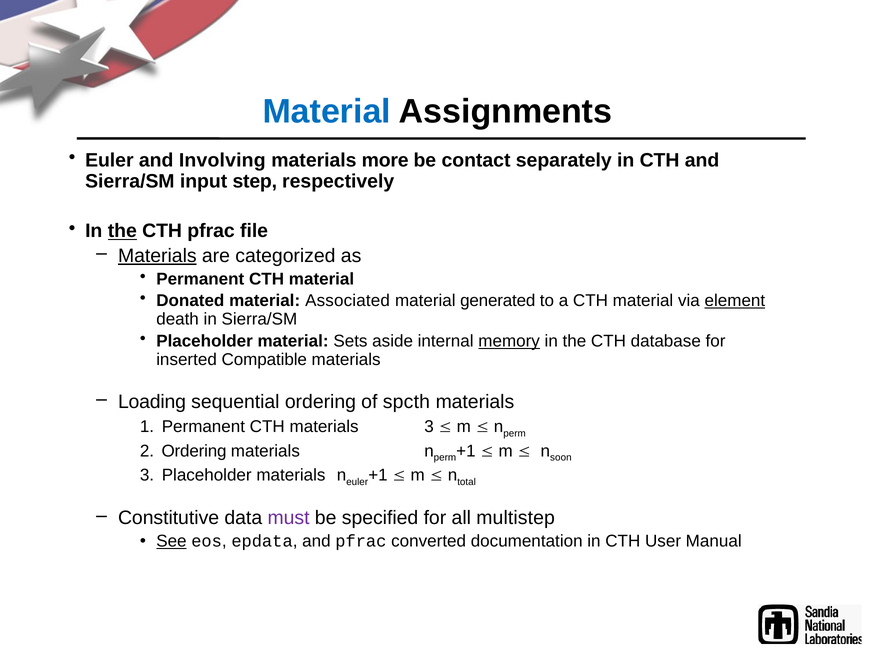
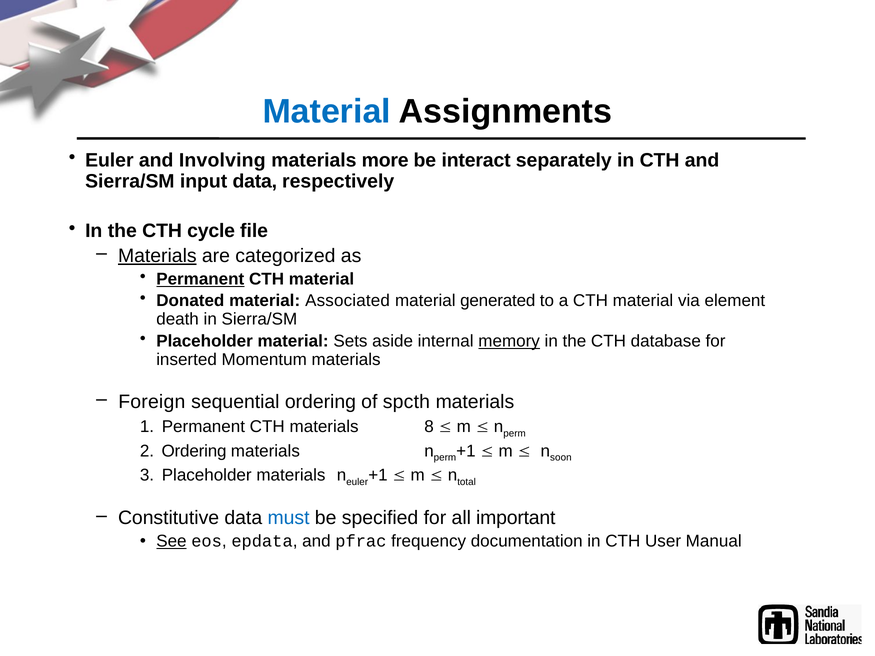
contact: contact -> interact (476, 160)
input step: step -> data (255, 181)
the underline: present -> none (122, 231)
CTH pfrac: pfrac -> cycle (211, 231)
Permanent underline: none -> present (200, 279)
element underline: present -> none (735, 301)
Compatible: Compatible -> Momentum (264, 360)
Loading: Loading -> Foreign (152, 402)
materials 3: 3 -> 8 (429, 427)
must colour: purple -> blue (289, 518)
multistep: multistep -> important (516, 518)
converted: converted -> frequency (429, 541)
